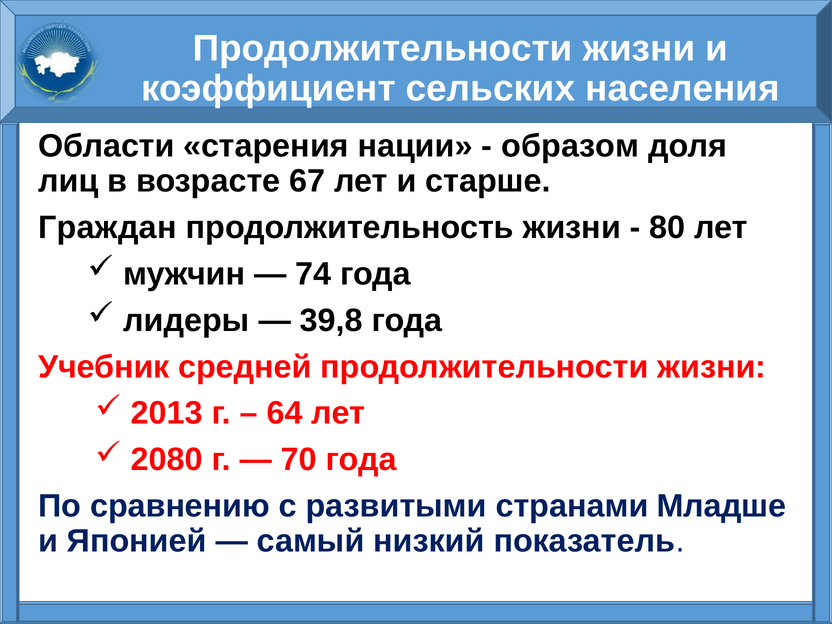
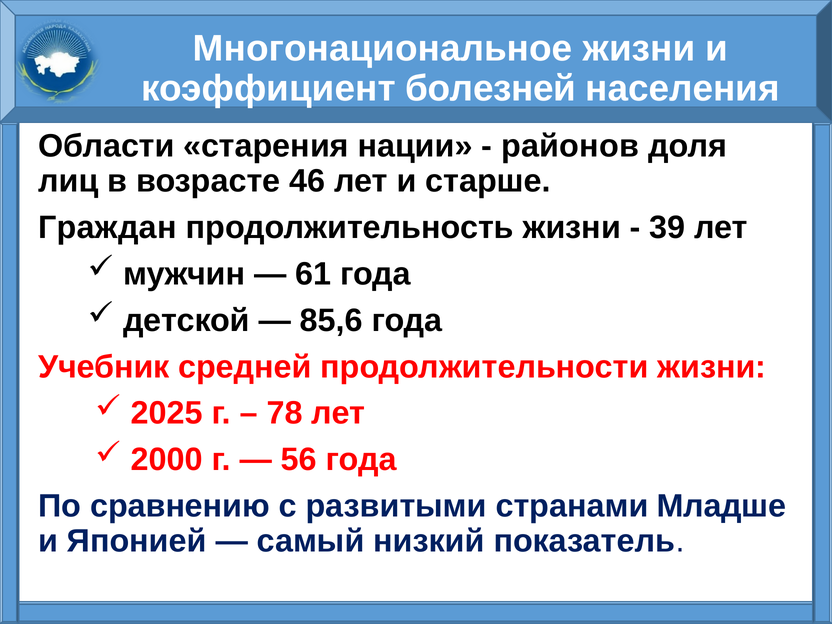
Продолжительности: Продолжительности -> Многонациональное (383, 49)
сельских: сельских -> болезней (491, 89)
образом: образом -> районов (570, 146)
67: 67 -> 46 (307, 181)
80: 80 -> 39 (667, 228)
74: 74 -> 61 (313, 274)
лидеры: лидеры -> детской (186, 320)
39,8: 39,8 -> 85,6 (331, 320)
2013: 2013 -> 2025 (167, 413)
64: 64 -> 78 (285, 413)
2080: 2080 -> 2000 (167, 460)
70: 70 -> 56 (299, 460)
